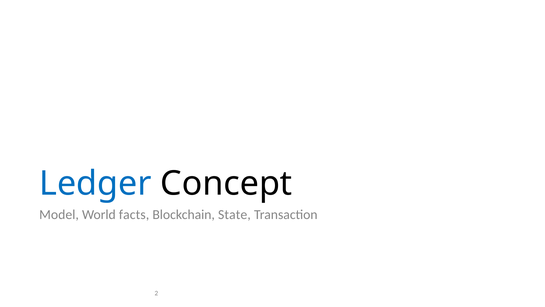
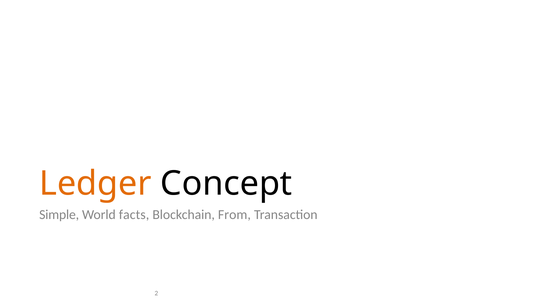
Ledger colour: blue -> orange (95, 183)
Model: Model -> Simple (59, 214)
State: State -> From (234, 214)
